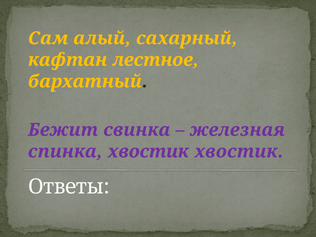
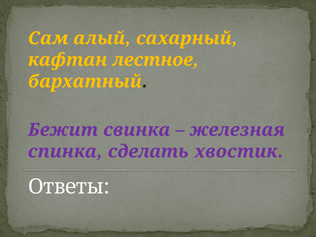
спинка хвостик: хвостик -> сделать (148, 151)
